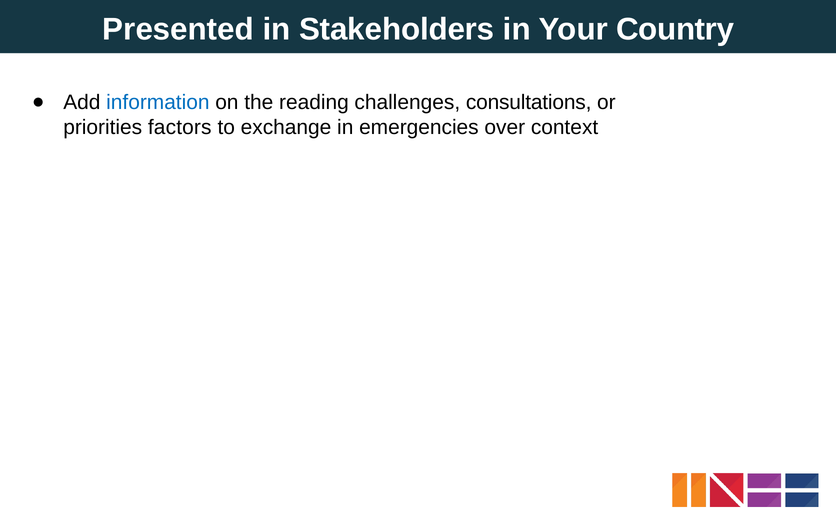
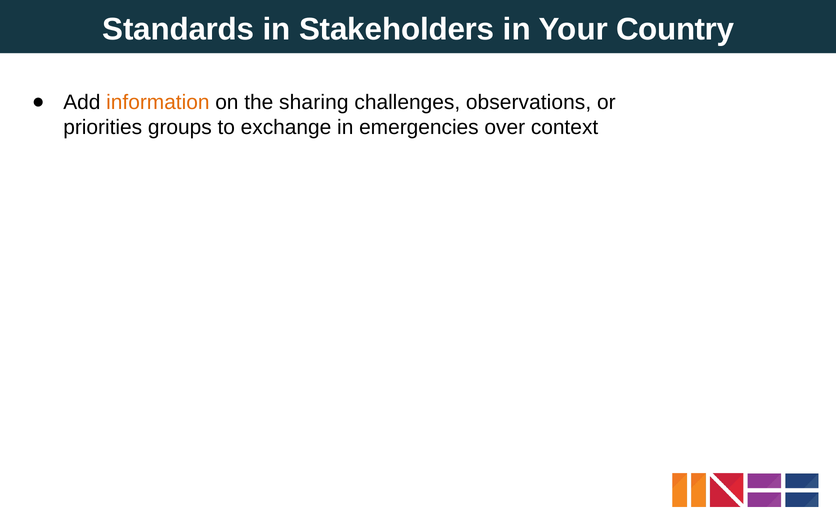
Presented: Presented -> Standards (178, 29)
information colour: blue -> orange (158, 102)
reading: reading -> sharing (314, 102)
consultations: consultations -> observations (529, 102)
factors: factors -> groups (180, 128)
